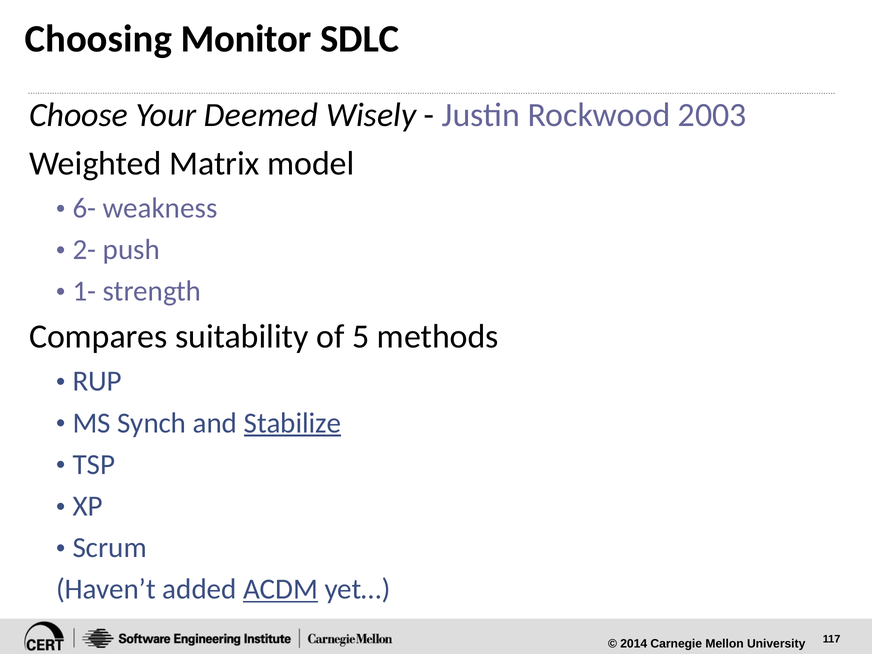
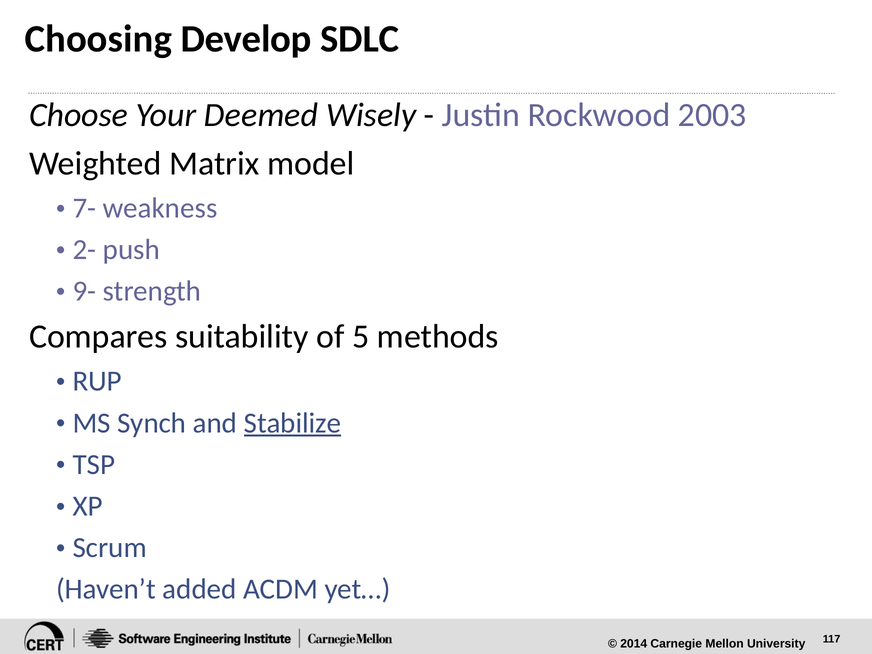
Monitor: Monitor -> Develop (246, 39)
6-: 6- -> 7- (84, 208)
1-: 1- -> 9- (84, 291)
ACDM underline: present -> none (281, 589)
